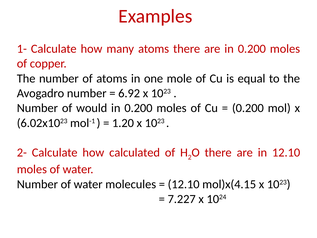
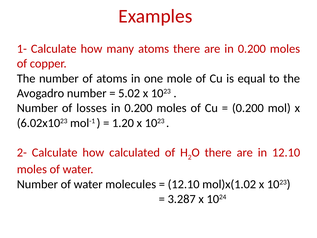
6.92: 6.92 -> 5.02 (129, 93)
would: would -> losses (92, 108)
mol)x(4.15: mol)x(4.15 -> mol)x(1.02 (229, 184)
7.227: 7.227 -> 3.287 (182, 199)
